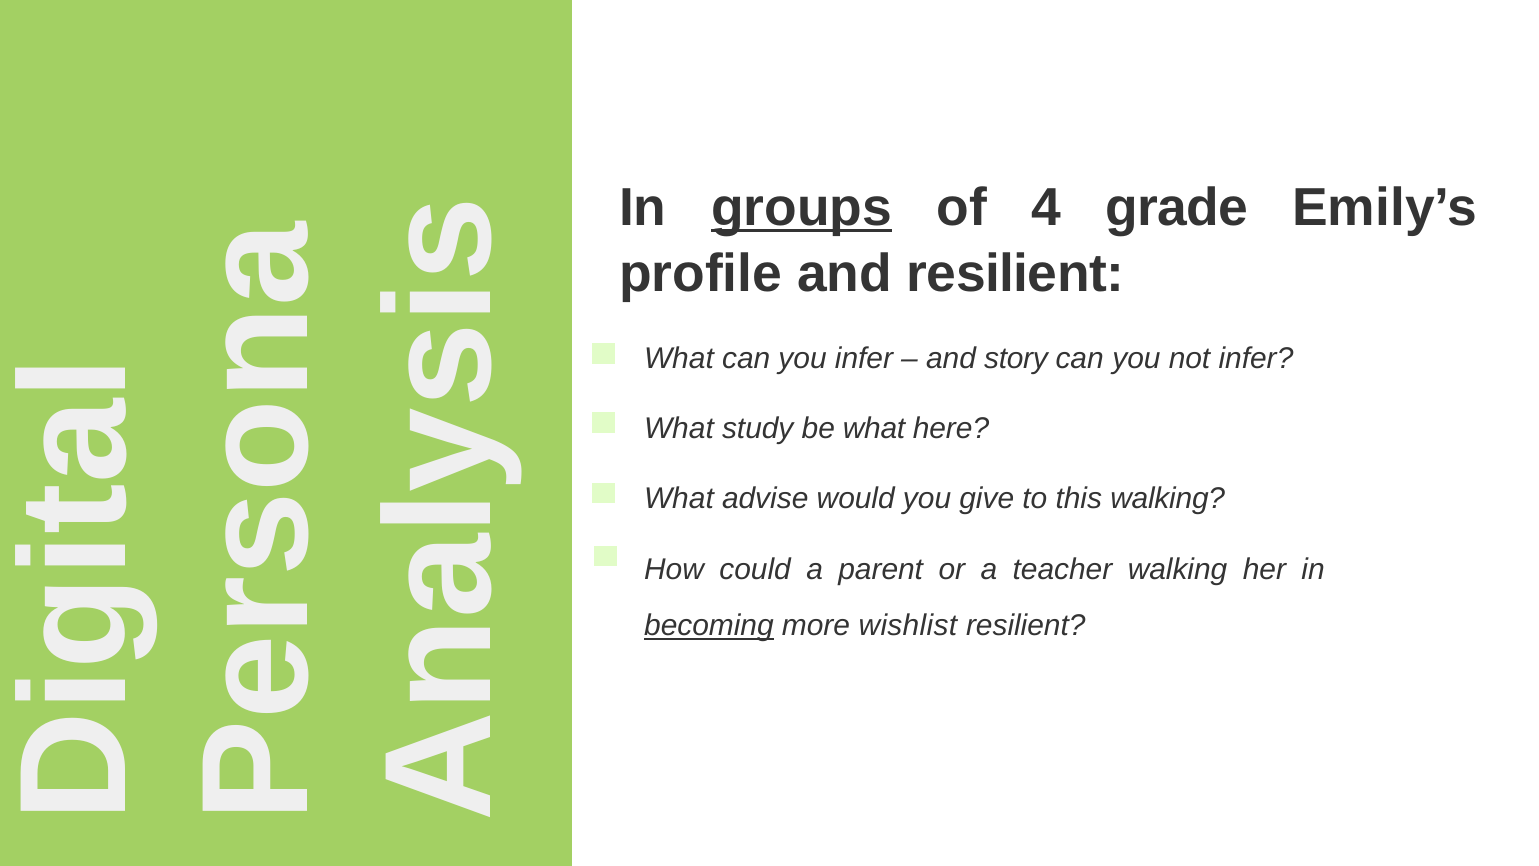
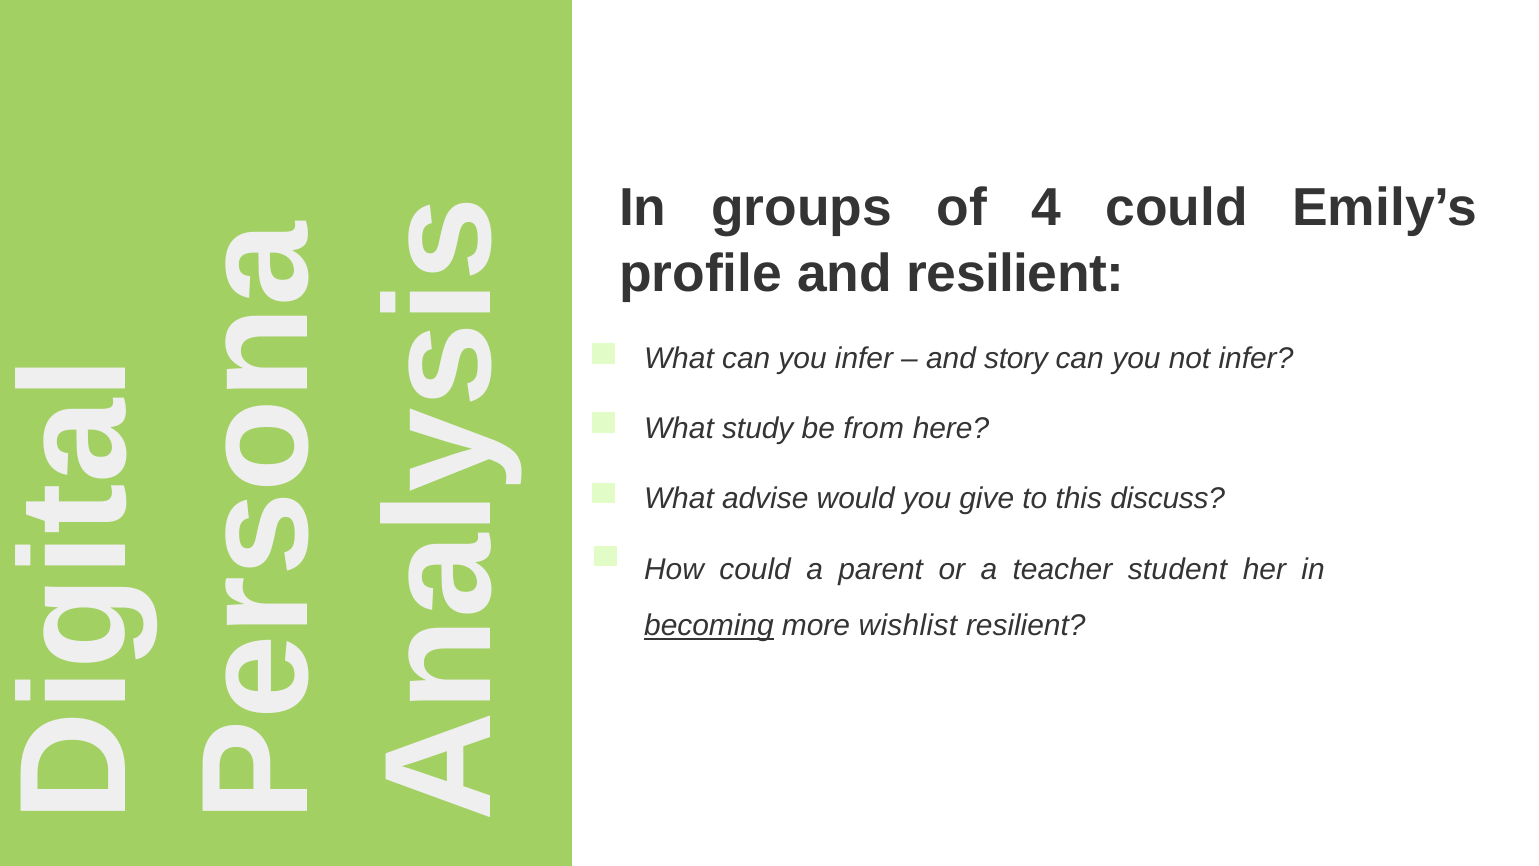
groups underline: present -> none (802, 208)
4 grade: grade -> could (1177, 208)
be what: what -> from (874, 428)
this walking: walking -> discuss (1168, 499)
teacher walking: walking -> student (1177, 570)
